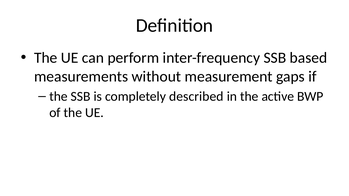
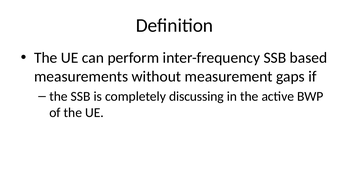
described: described -> discussing (196, 97)
